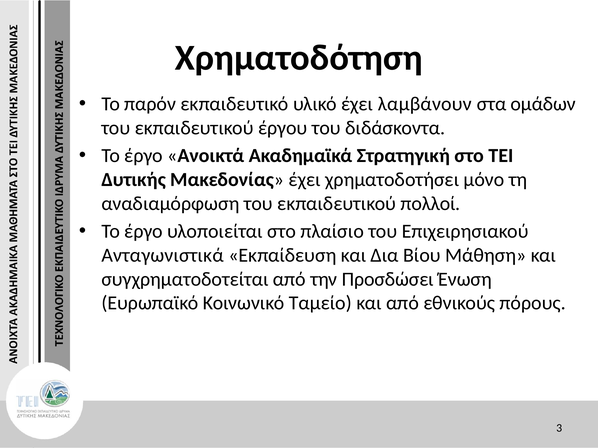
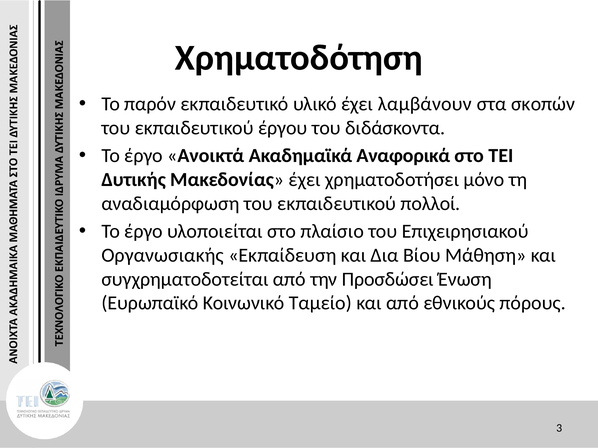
ομάδων: ομάδων -> σκοπών (543, 104)
Στρατηγική: Στρατηγική -> Αναφορικά (403, 156)
Ανταγωνιστικά: Ανταγωνιστικά -> Οργανωσιακής (163, 256)
